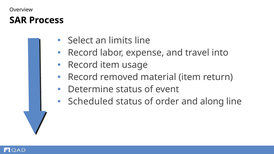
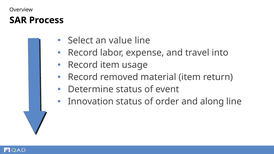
limits: limits -> value (120, 40)
Scheduled: Scheduled -> Innovation (91, 102)
